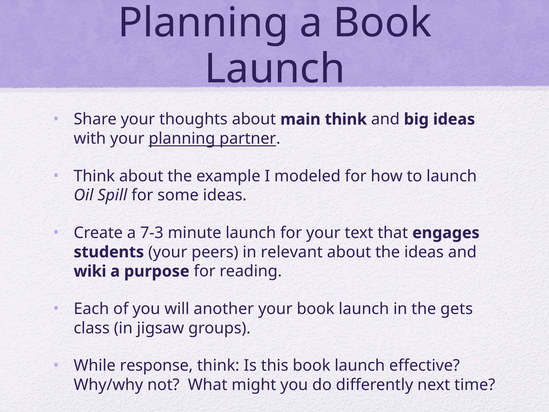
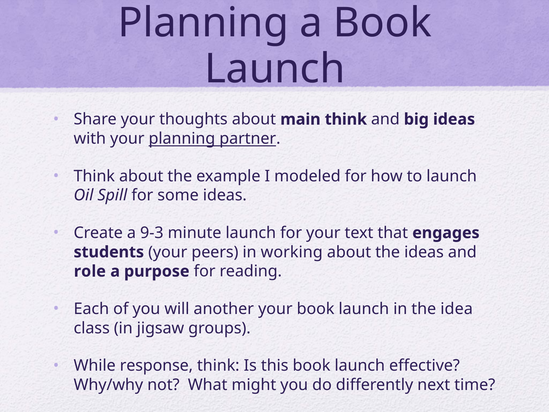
7-3: 7-3 -> 9-3 (152, 233)
relevant: relevant -> working (292, 252)
wiki: wiki -> role (90, 271)
gets: gets -> idea (457, 309)
